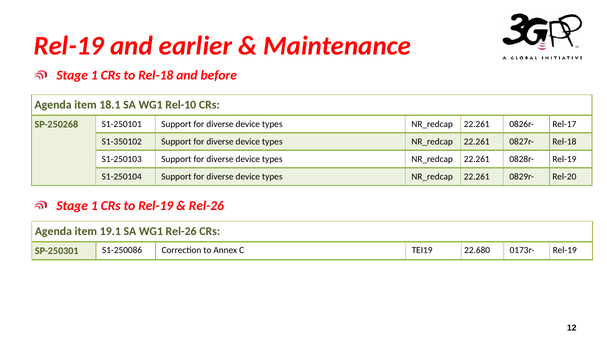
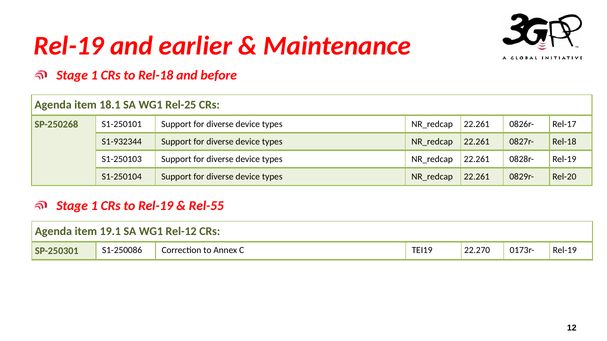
Rel-10: Rel-10 -> Rel-25 (181, 105)
S1-350102: S1-350102 -> S1-932344 (122, 142)
Rel-26: Rel-26 -> Rel-55 (206, 206)
WG1 Rel-26: Rel-26 -> Rel-12 (181, 232)
22.680: 22.680 -> 22.270 (477, 251)
